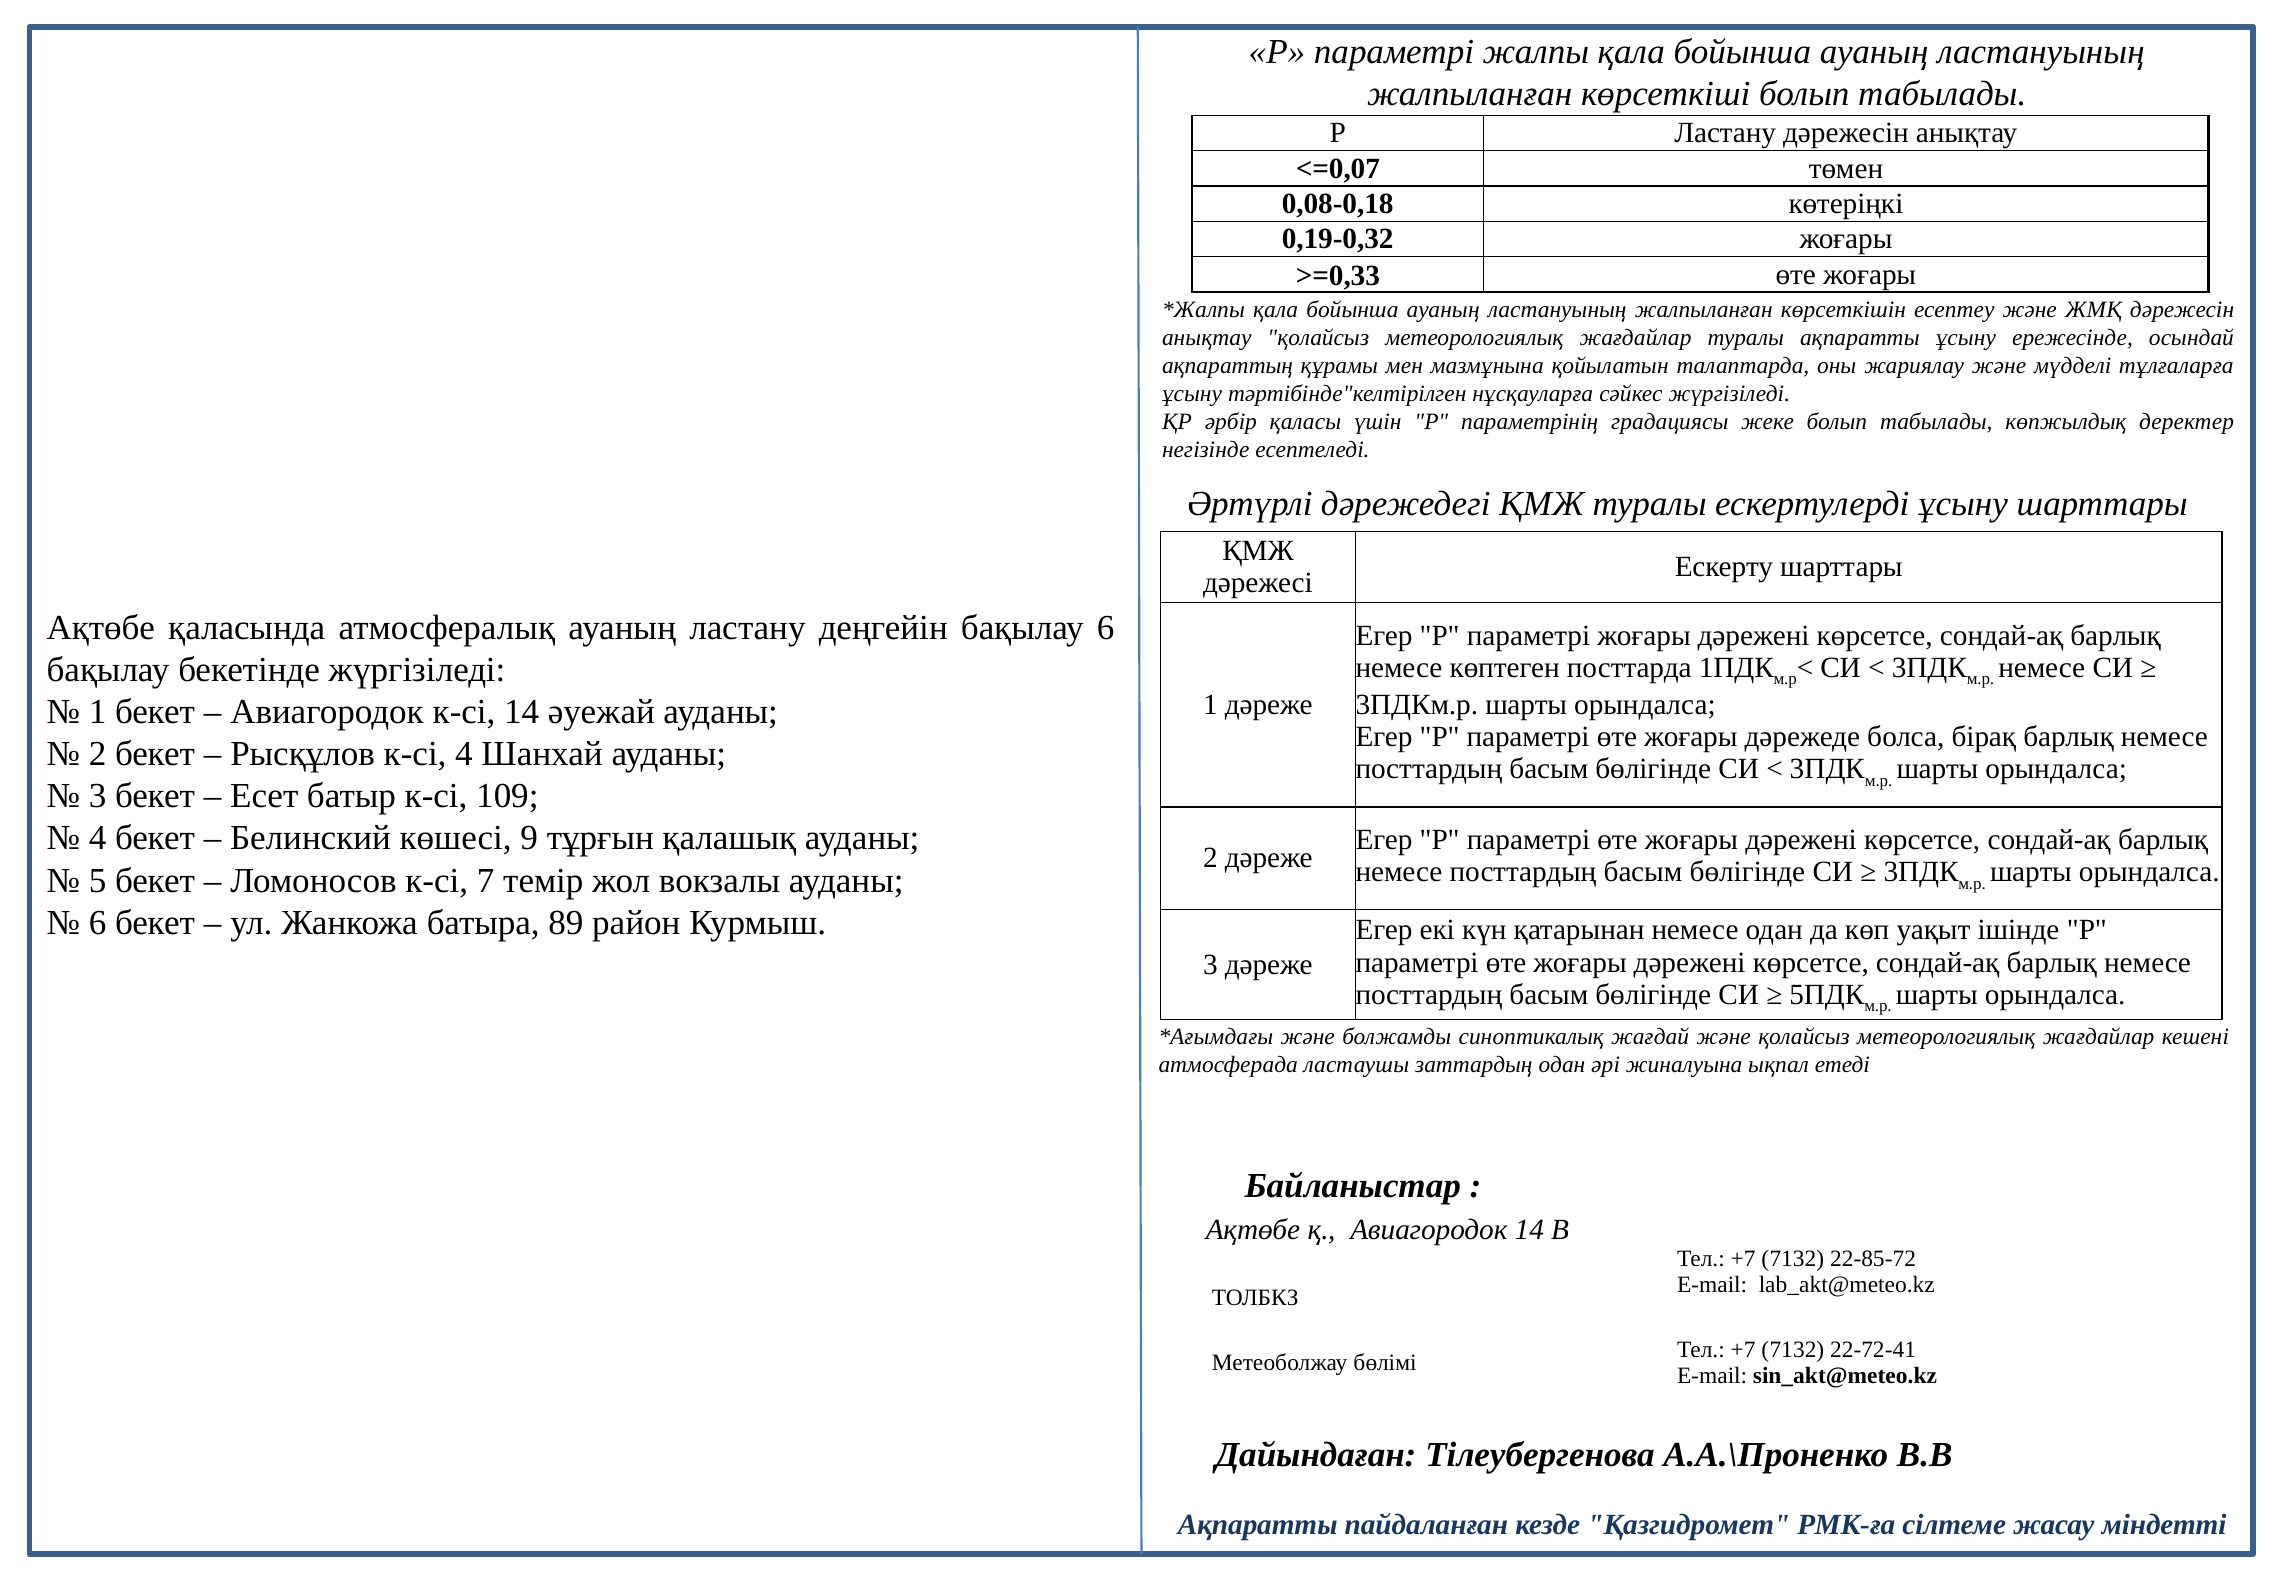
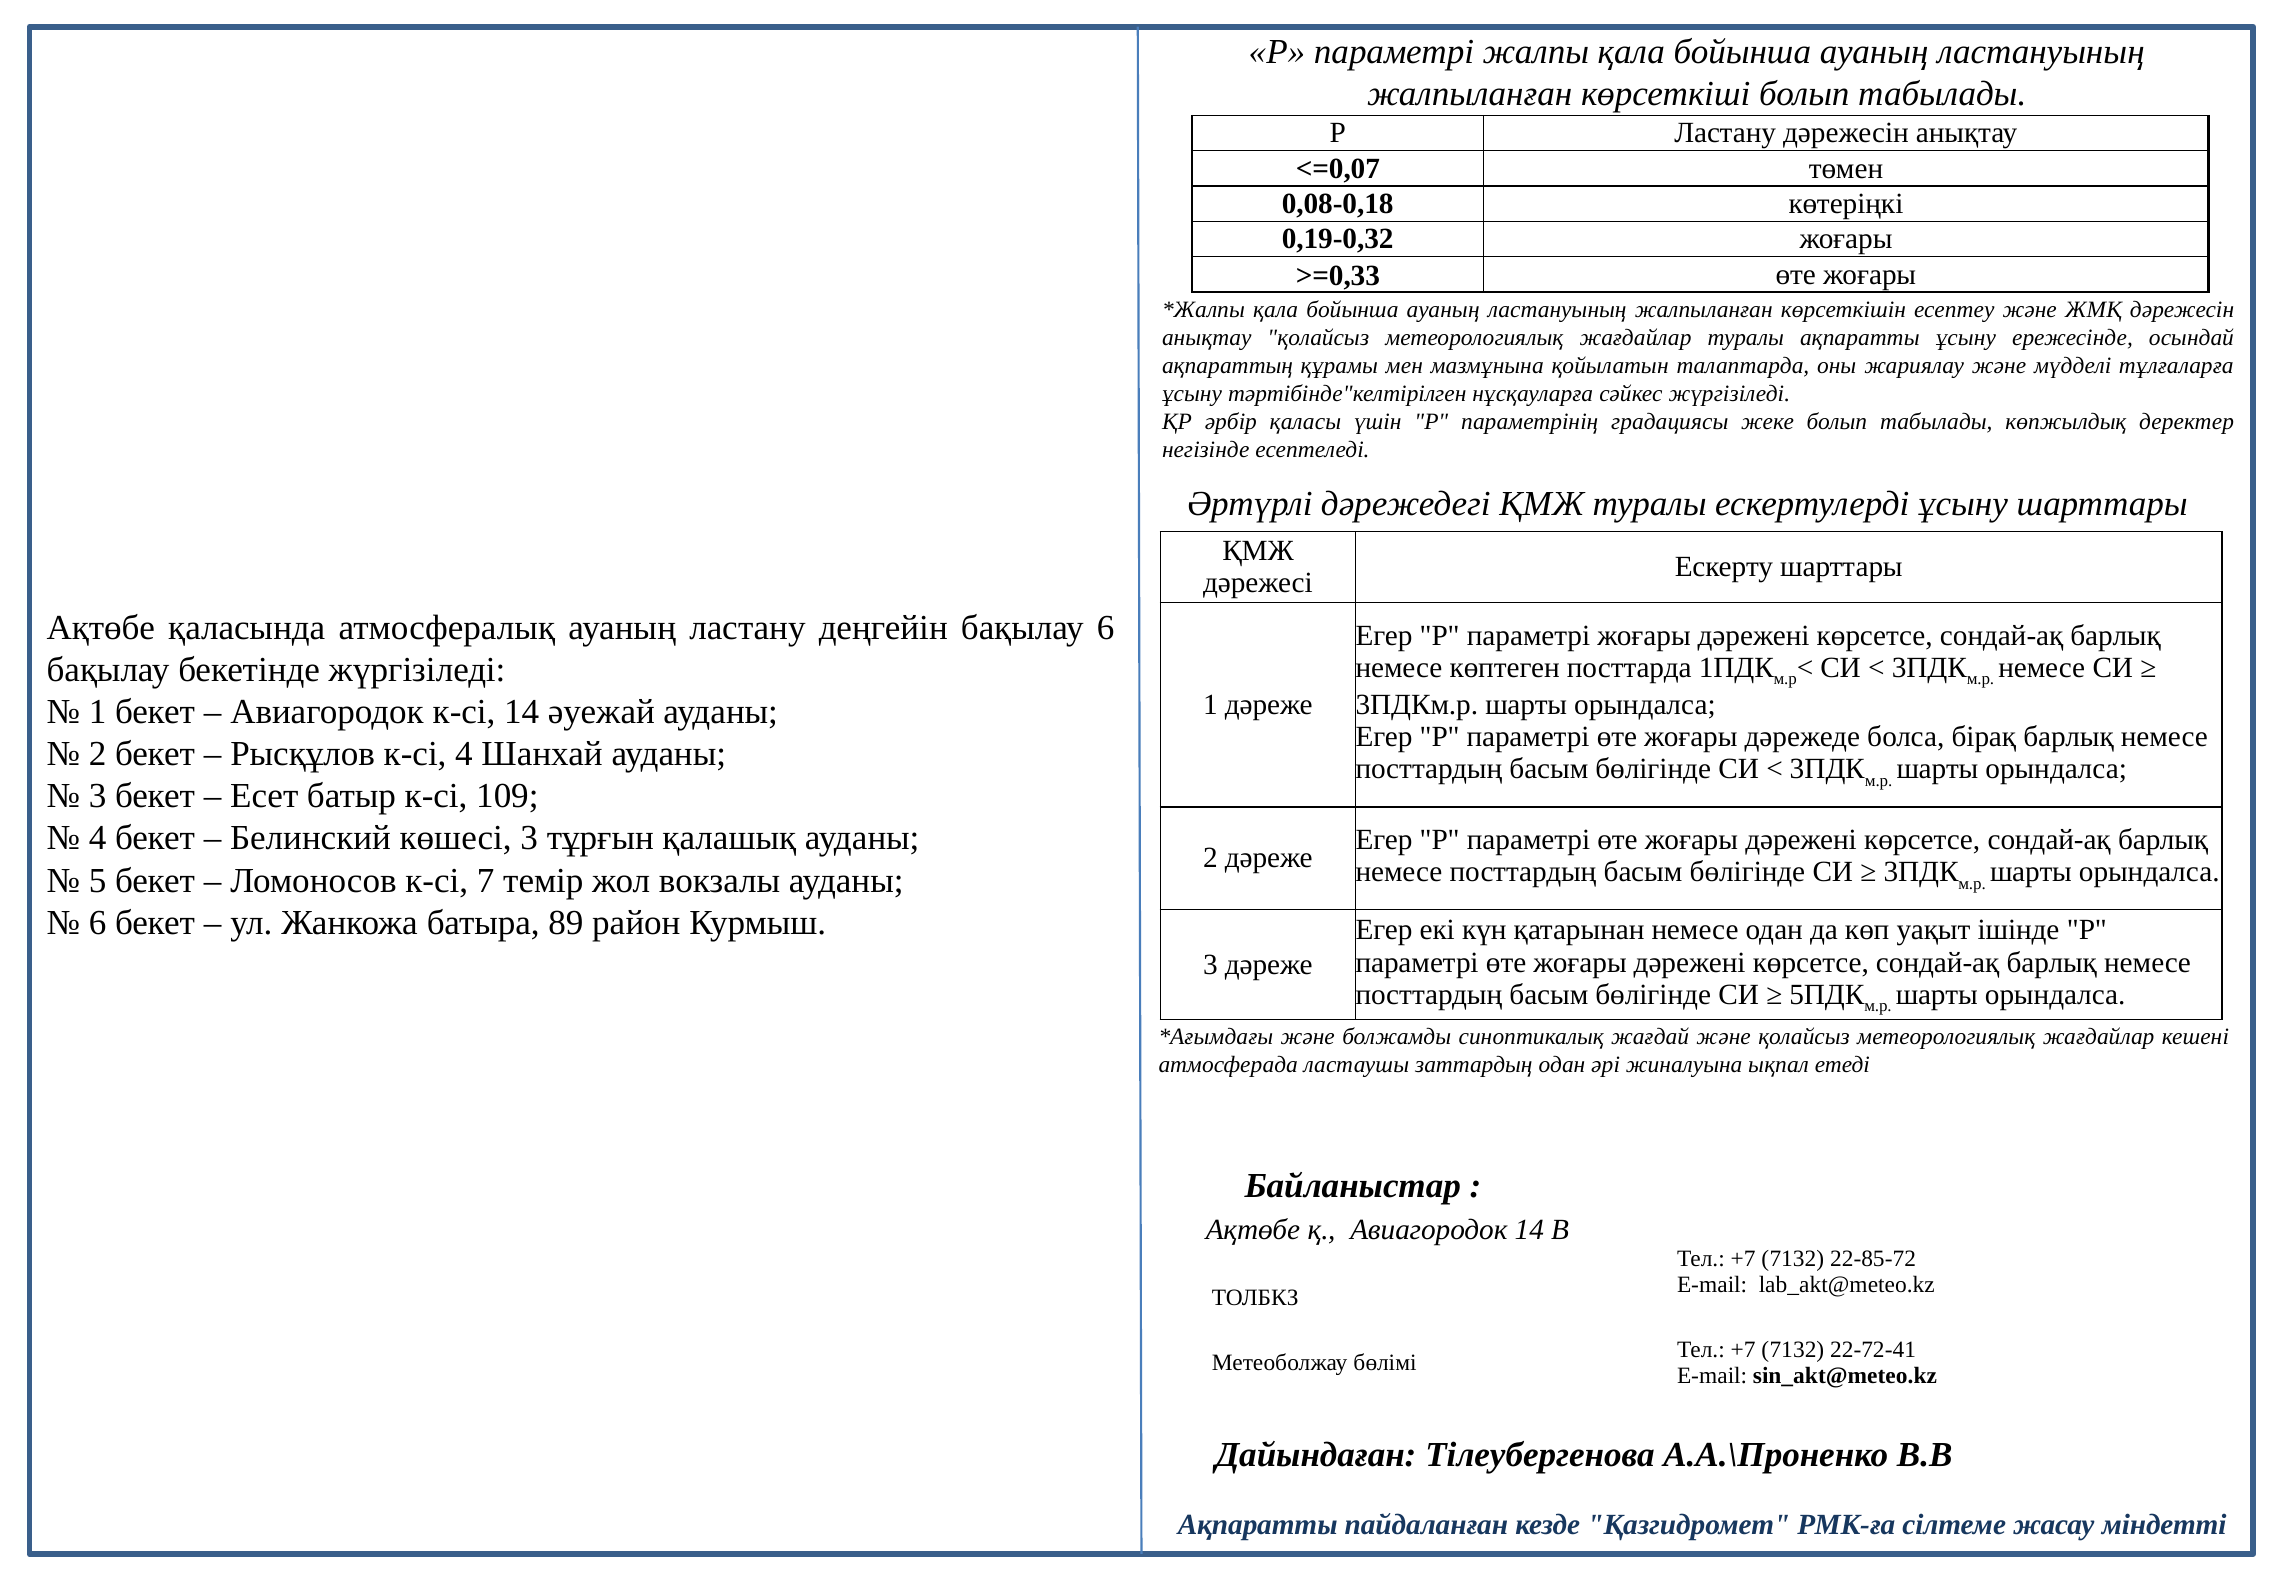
көшесі 9: 9 -> 3 (529, 838)
